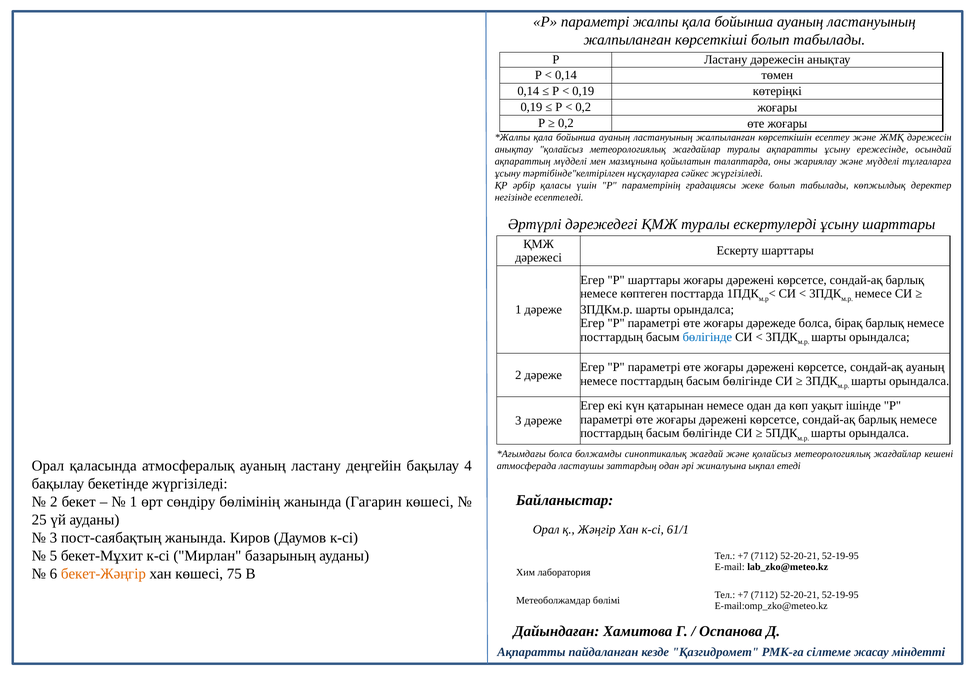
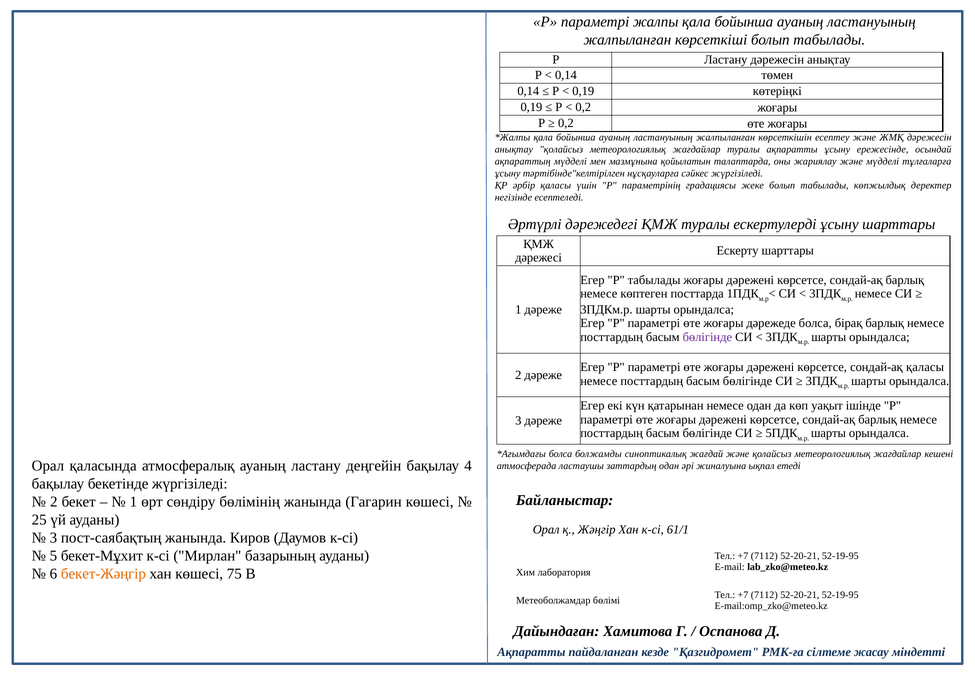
Р шарттары: шарттары -> табылады (654, 280)
бөлігінде colour: blue -> purple (707, 337)
сондай-ақ ауаның: ауаның -> қаласы (925, 367)
